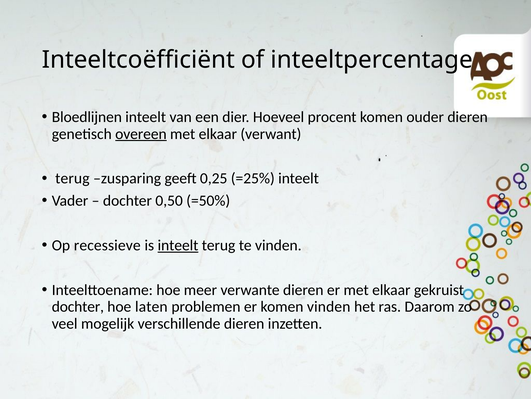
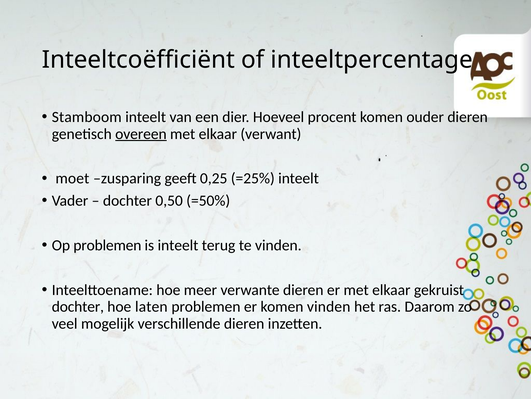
Bloedlijnen: Bloedlijnen -> Stamboom (87, 117)
terug: terug -> moet (72, 178)
Op recessieve: recessieve -> problemen (107, 245)
inteelt underline: present -> none (178, 245)
